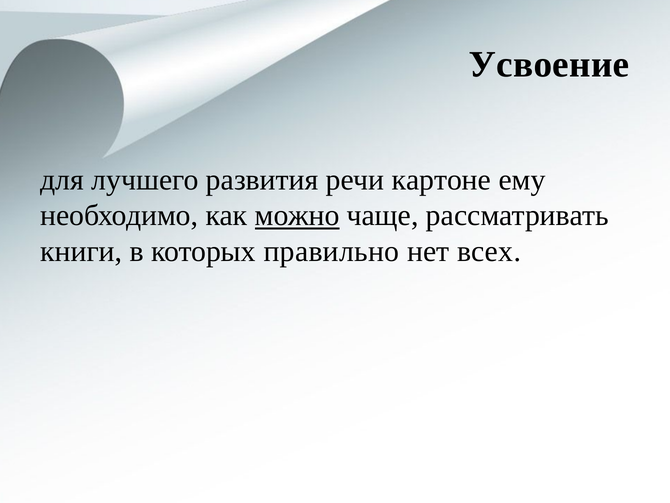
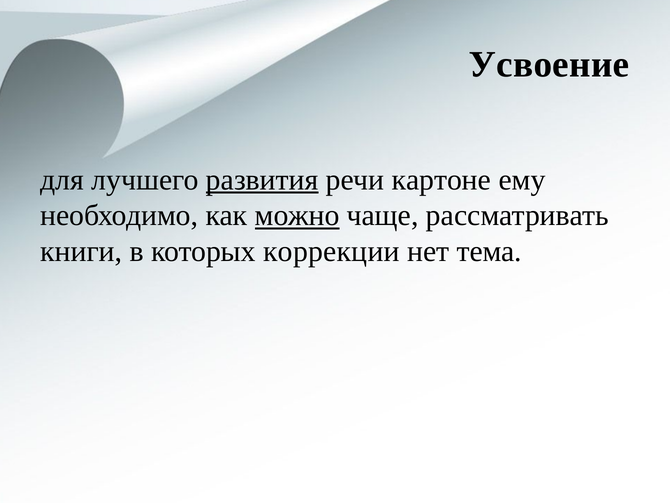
развития underline: none -> present (262, 180)
правильно: правильно -> коррекции (331, 251)
всех: всех -> тема (489, 251)
